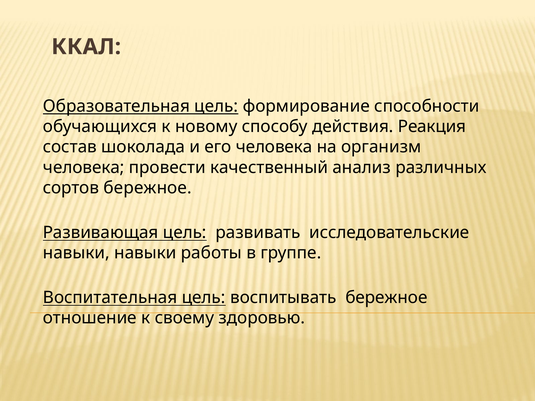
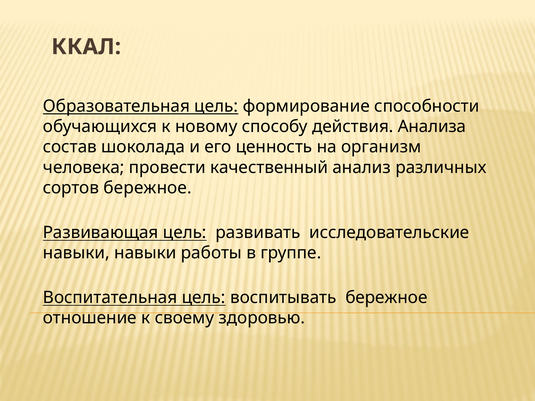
Реакция: Реакция -> Анализа (432, 127)
его человека: человека -> ценность (274, 147)
